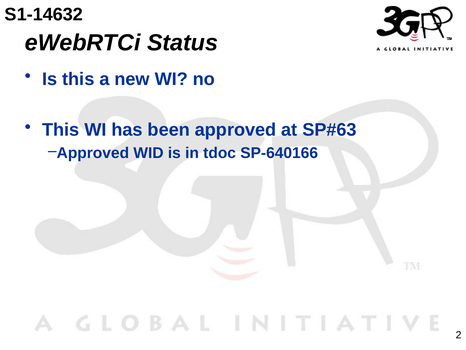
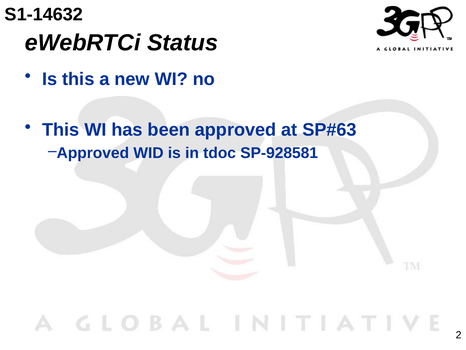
SP-640166: SP-640166 -> SP-928581 (279, 153)
